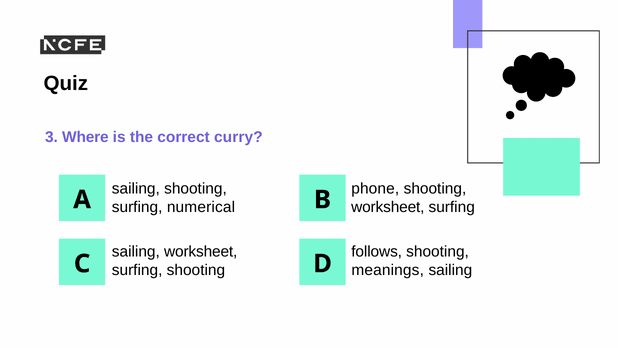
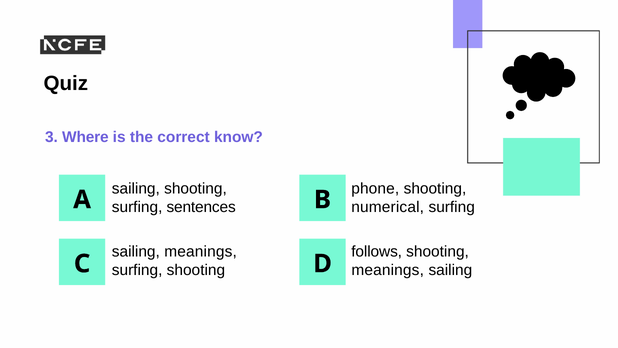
curry: curry -> know (238, 137)
numerical: numerical -> sentences (201, 207)
worksheet: worksheet -> numerical (388, 207)
sailing worksheet: worksheet -> meanings (201, 251)
